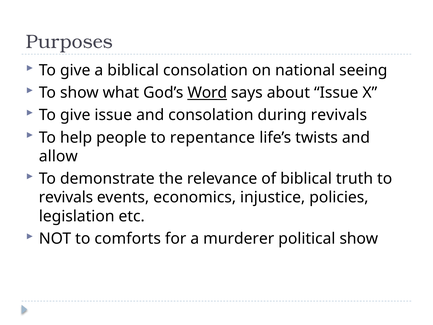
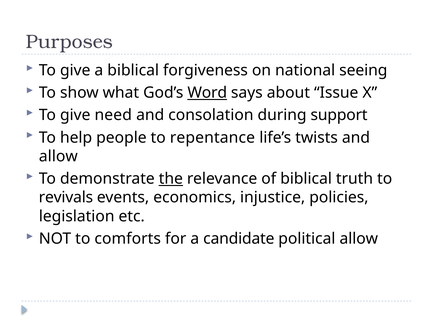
biblical consolation: consolation -> forgiveness (205, 70)
give issue: issue -> need (113, 115)
during revivals: revivals -> support (339, 115)
the underline: none -> present (171, 179)
murderer: murderer -> candidate (239, 238)
political show: show -> allow (359, 238)
